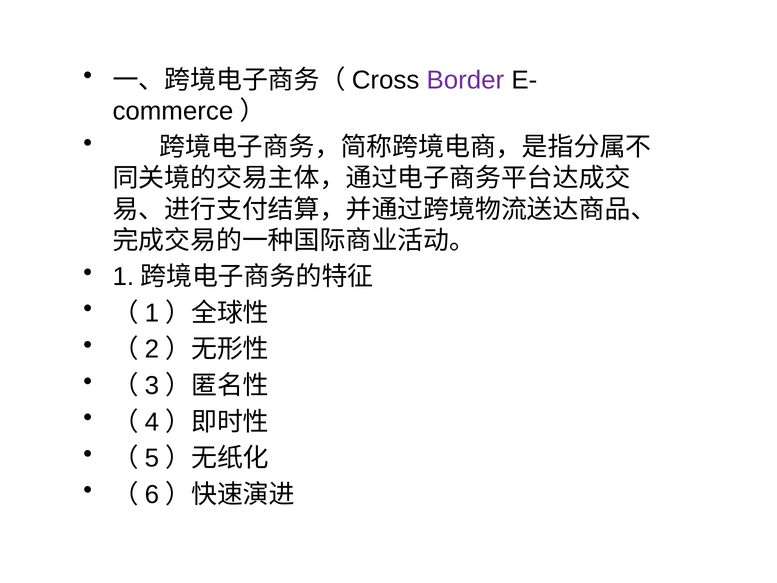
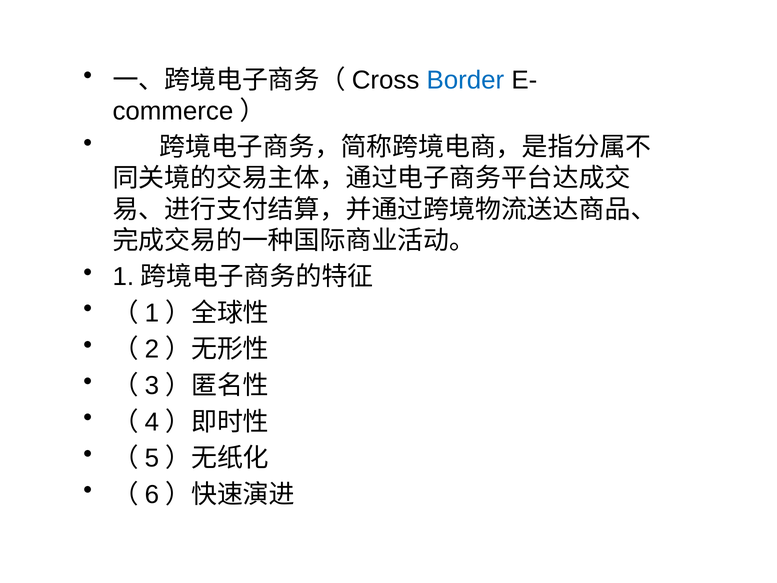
Border colour: purple -> blue (465, 80)
